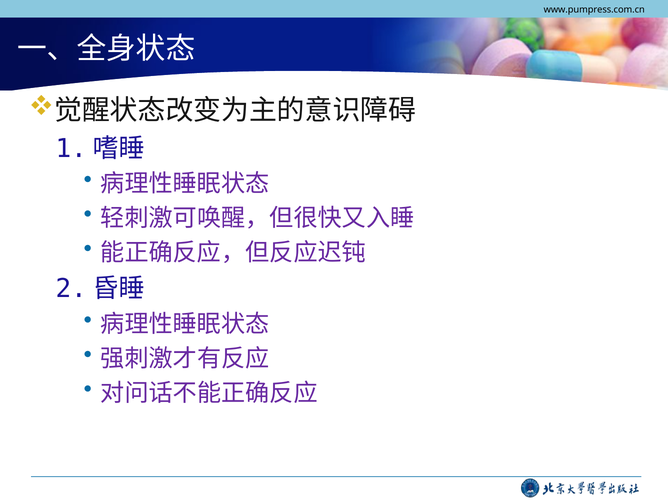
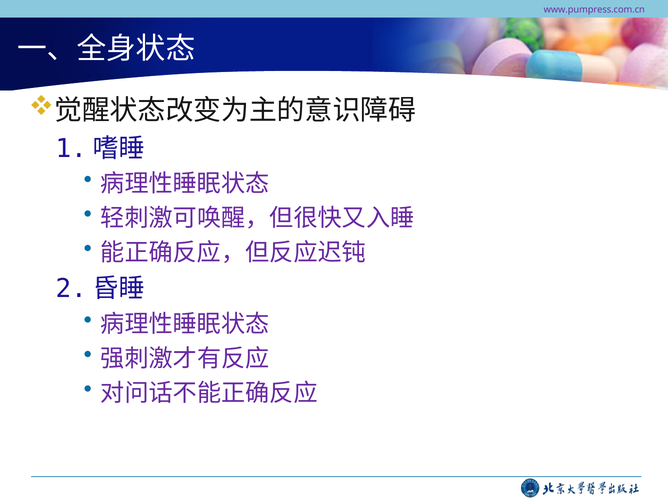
www.pumpress.com.cn colour: black -> purple (594, 10)
